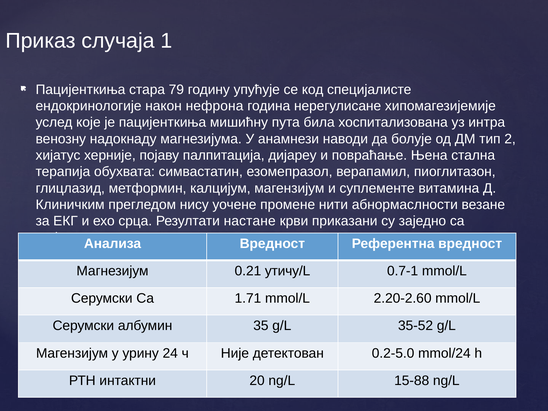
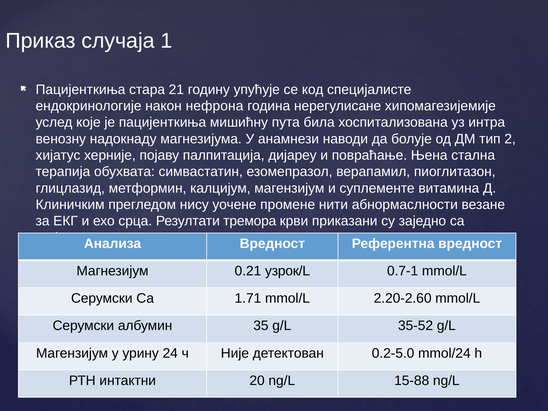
79: 79 -> 21 (176, 90)
настане: настане -> тремора (250, 221)
утичу/L: утичу/L -> узрок/L (288, 271)
